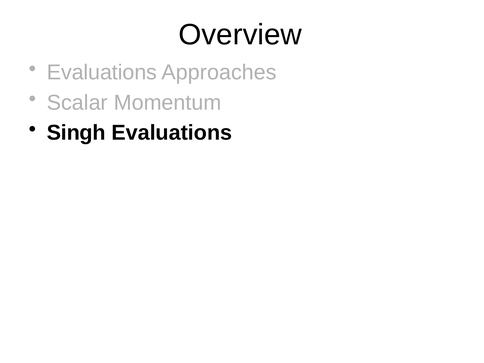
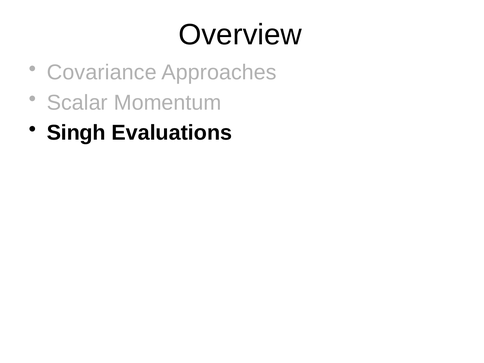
Evaluations: Evaluations -> Covariance (102, 73)
